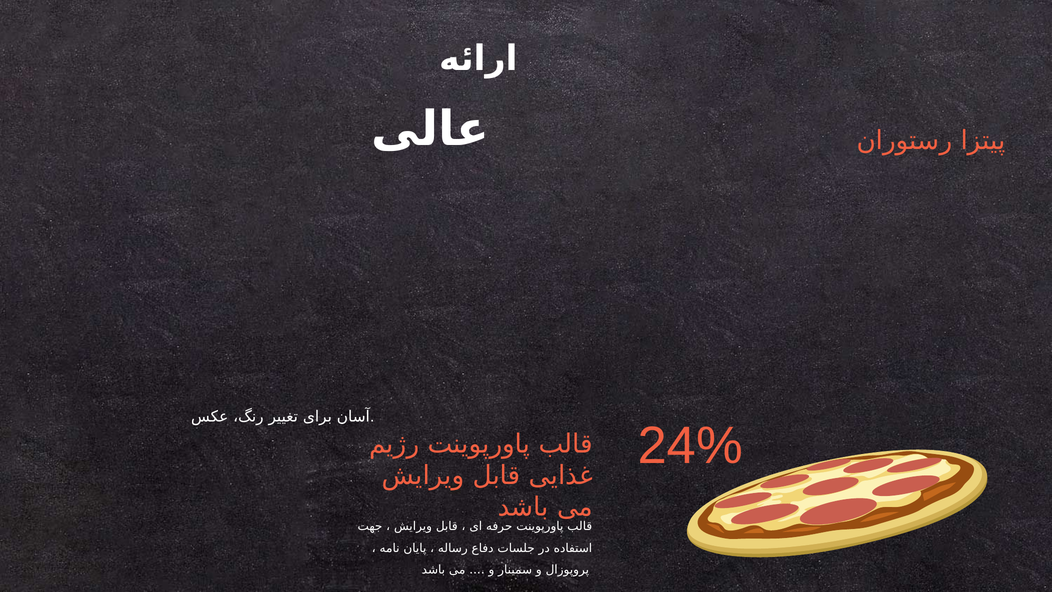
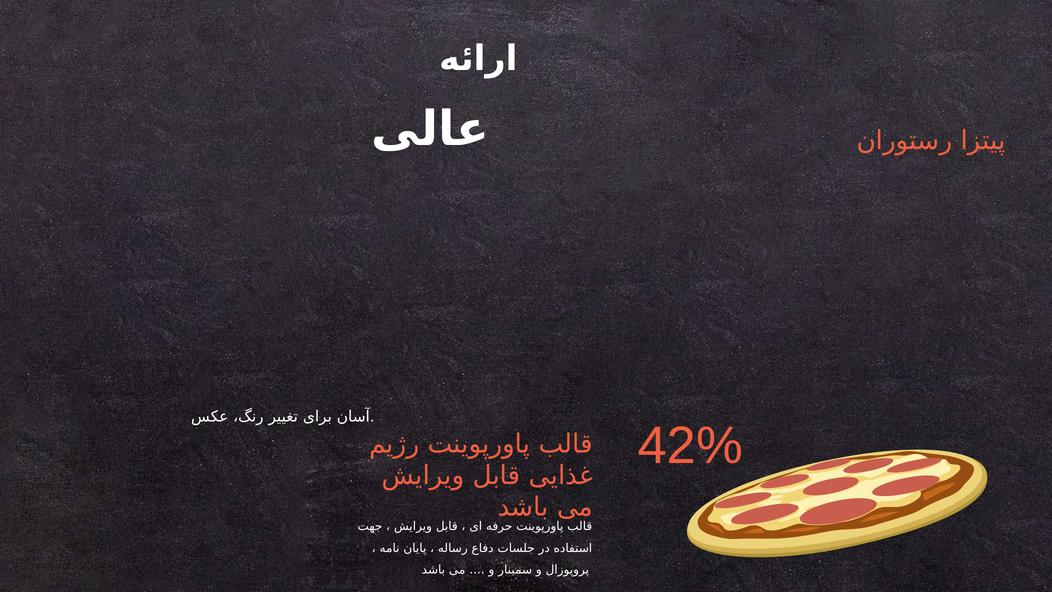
24%: 24% -> 42% (690, 446)
